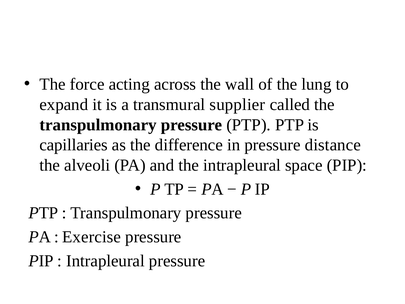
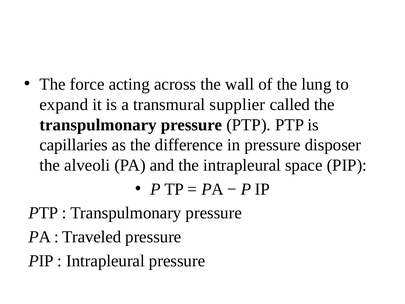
distance: distance -> disposer (333, 145)
Exercise: Exercise -> Traveled (92, 237)
